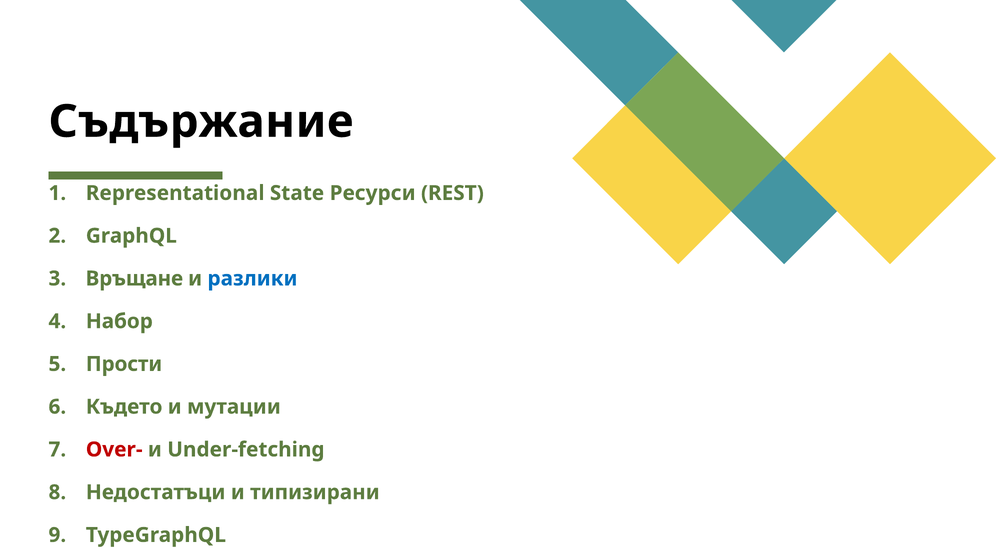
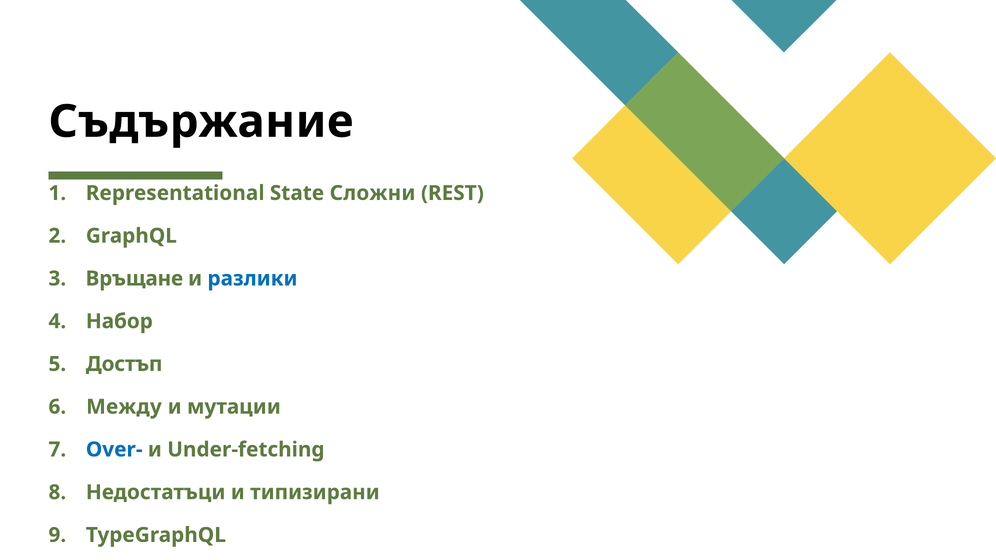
Ресурси: Ресурси -> Сложни (373, 193)
Прости: Прости -> Достъп (124, 364)
Където: Където -> Между (124, 407)
Over- colour: red -> blue (114, 450)
